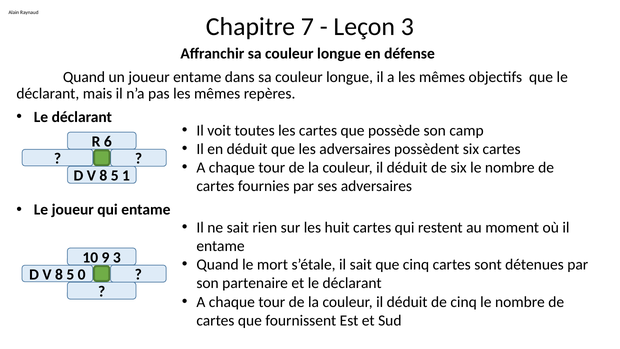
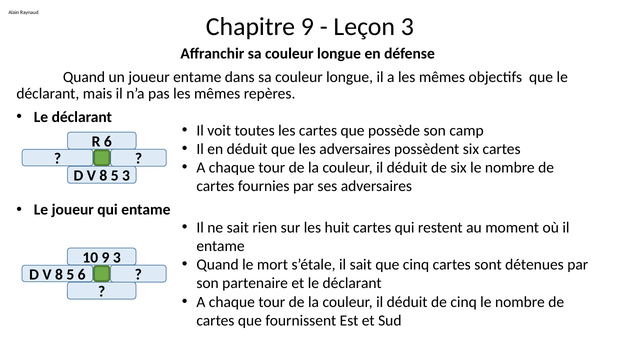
Chapitre 7: 7 -> 9 (307, 27)
5 1: 1 -> 3 (126, 176)
5 0: 0 -> 6 (82, 274)
